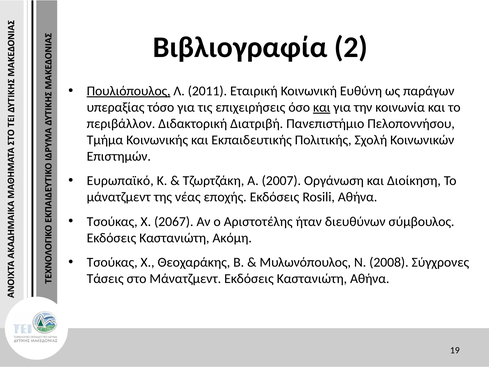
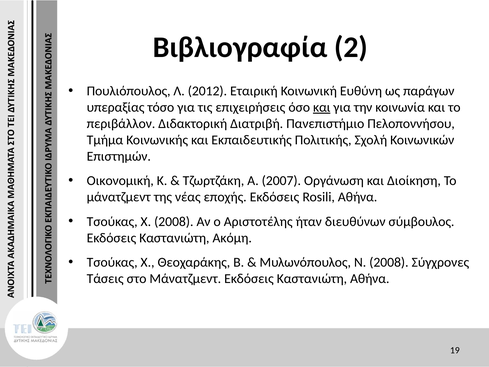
Πουλιόπουλος underline: present -> none (129, 91)
2011: 2011 -> 2012 (207, 91)
Ευρωπαϊκό: Ευρωπαϊκό -> Οικονομική (120, 181)
Χ 2067: 2067 -> 2008 (174, 221)
